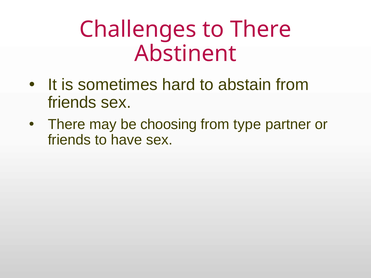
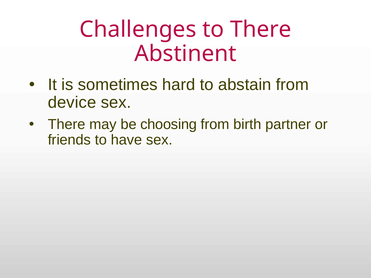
friends: friends -> device (72, 103)
type: type -> birth (247, 124)
